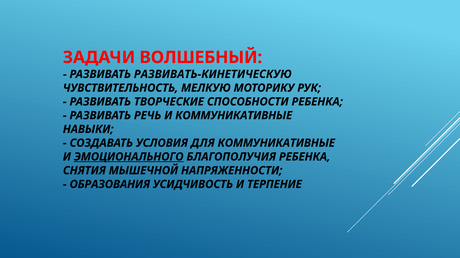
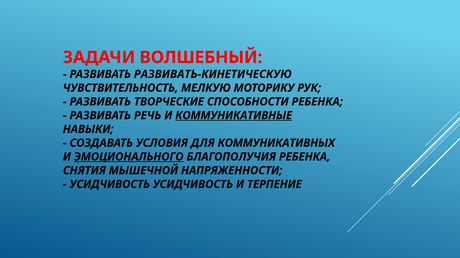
КОММУНИКАТИВНЫЕ underline: none -> present (234, 116)
ДЛЯ КОММУНИКАТИВНЫЕ: КОММУНИКАТИВНЫЕ -> КОММУНИКАТИВНЫХ (276, 143)
ОБРАЗОВАНИЯ: ОБРАЗОВАНИЯ -> УСИДЧИВОСТЬ (110, 185)
